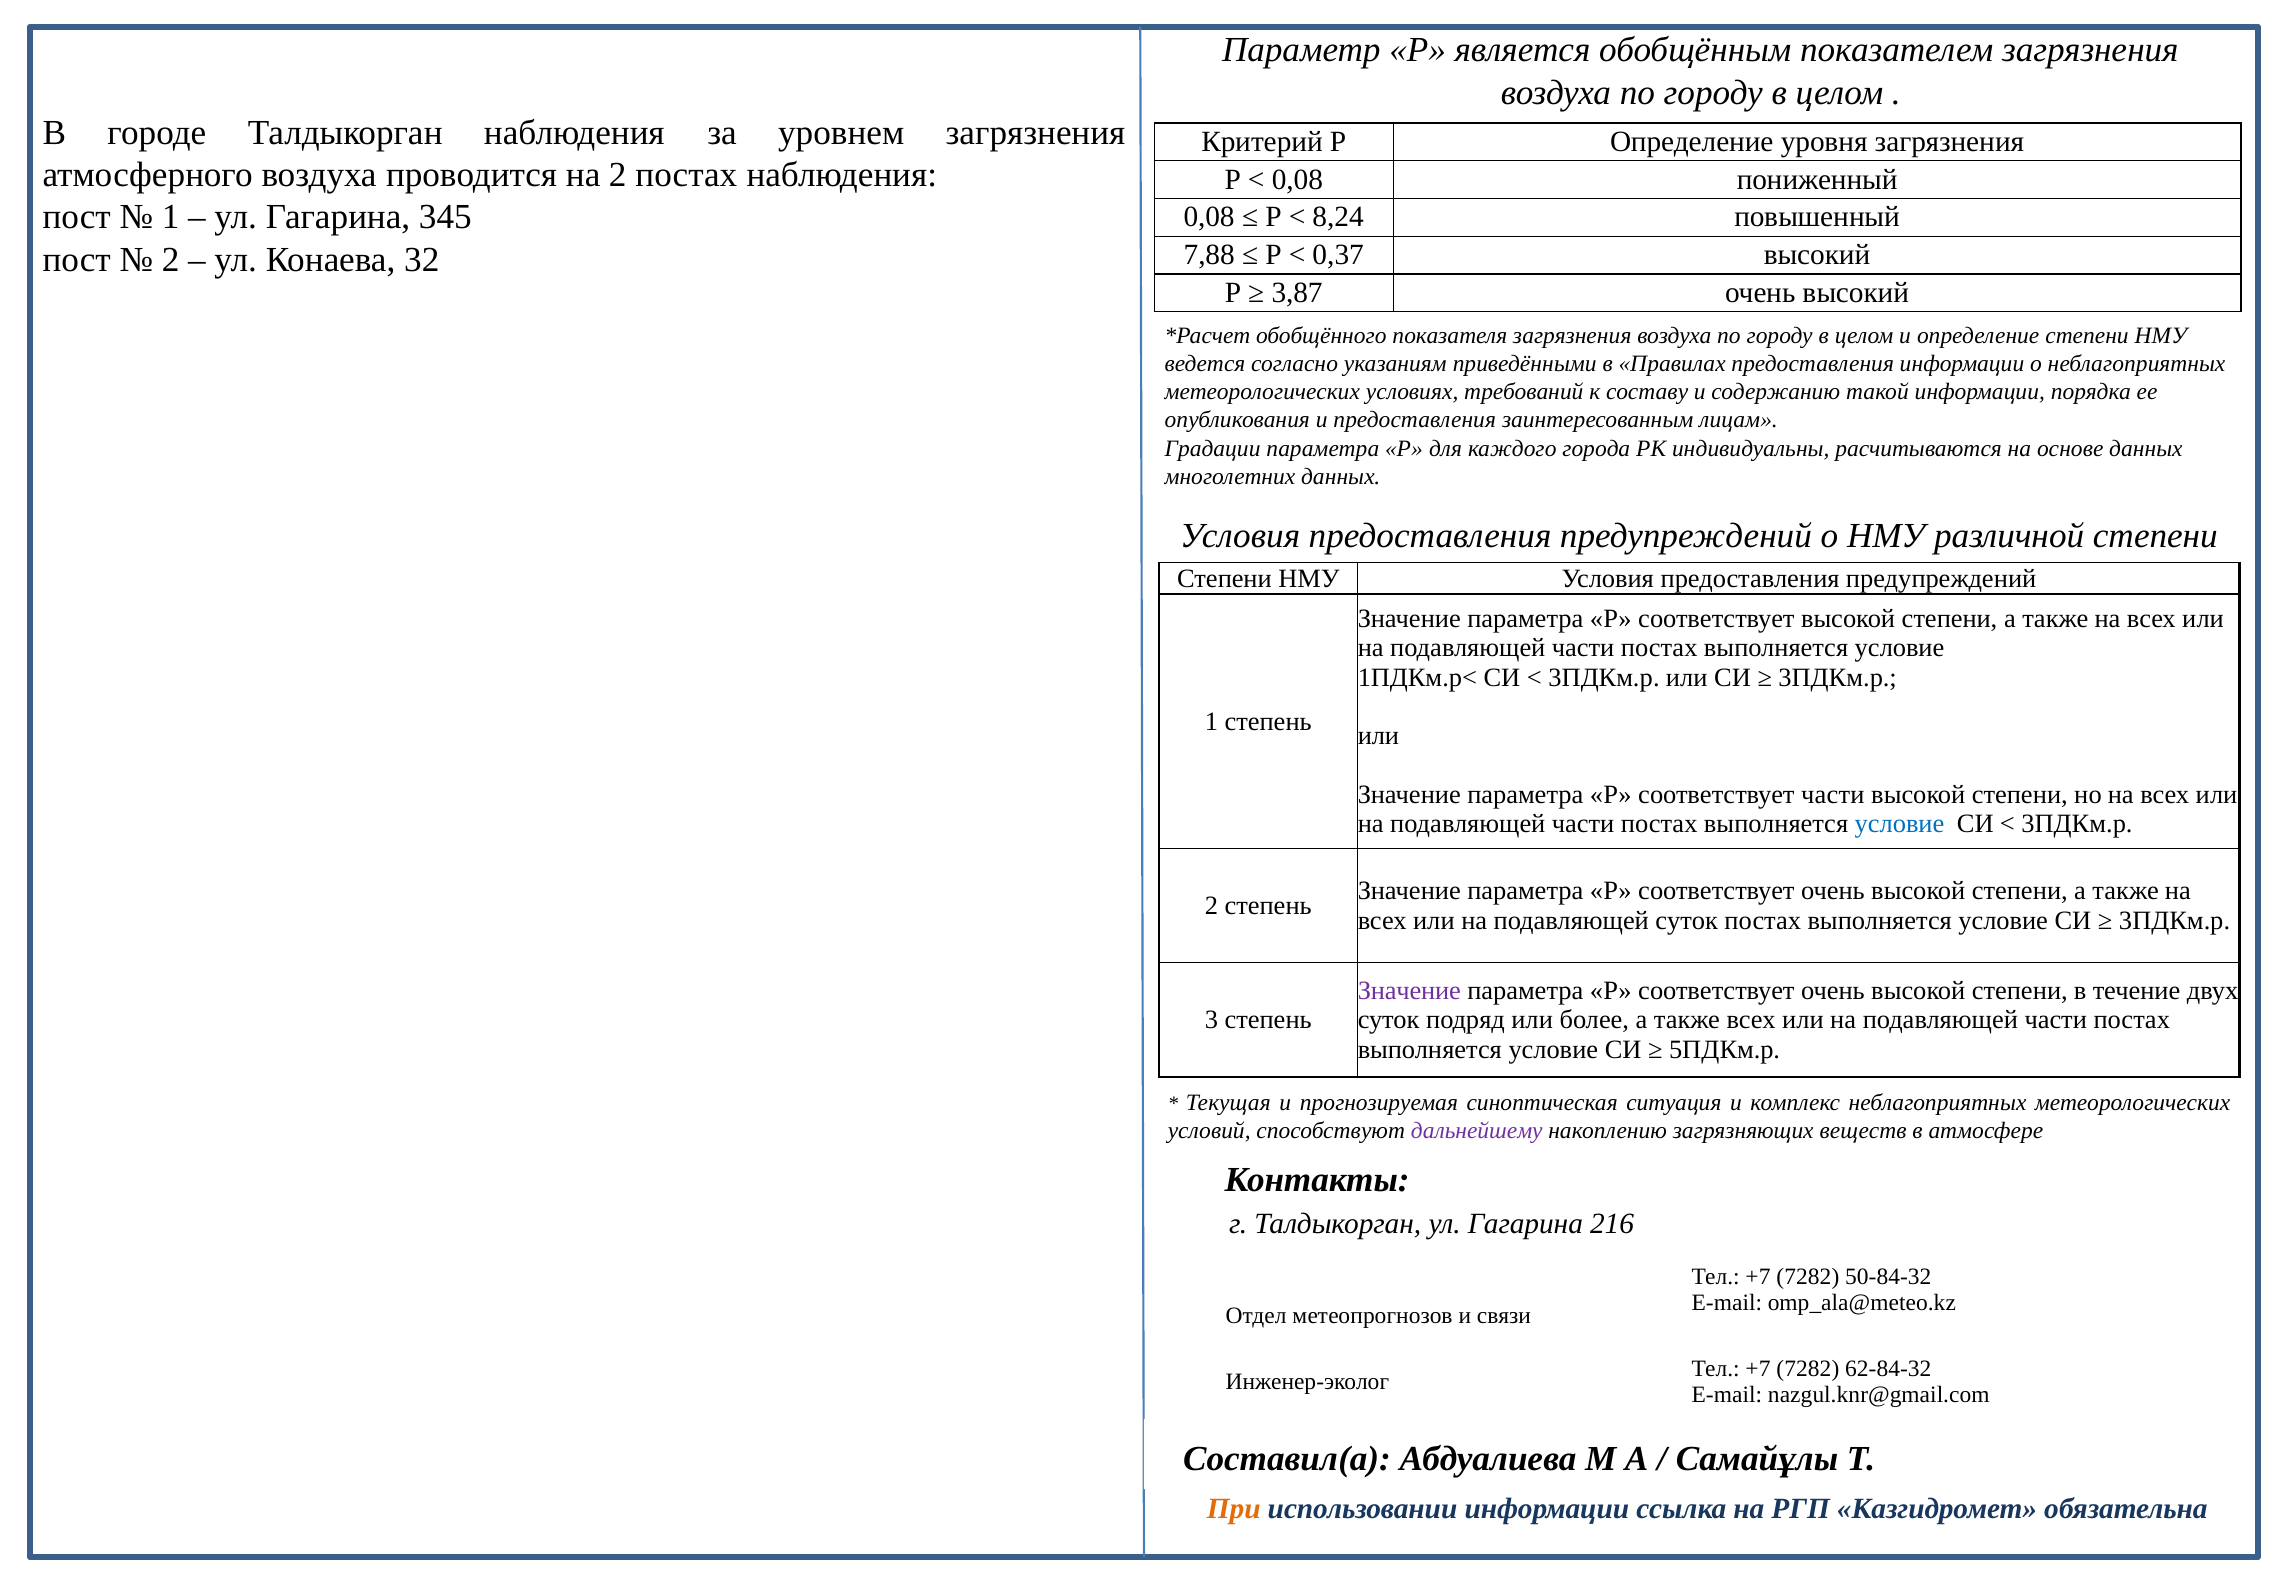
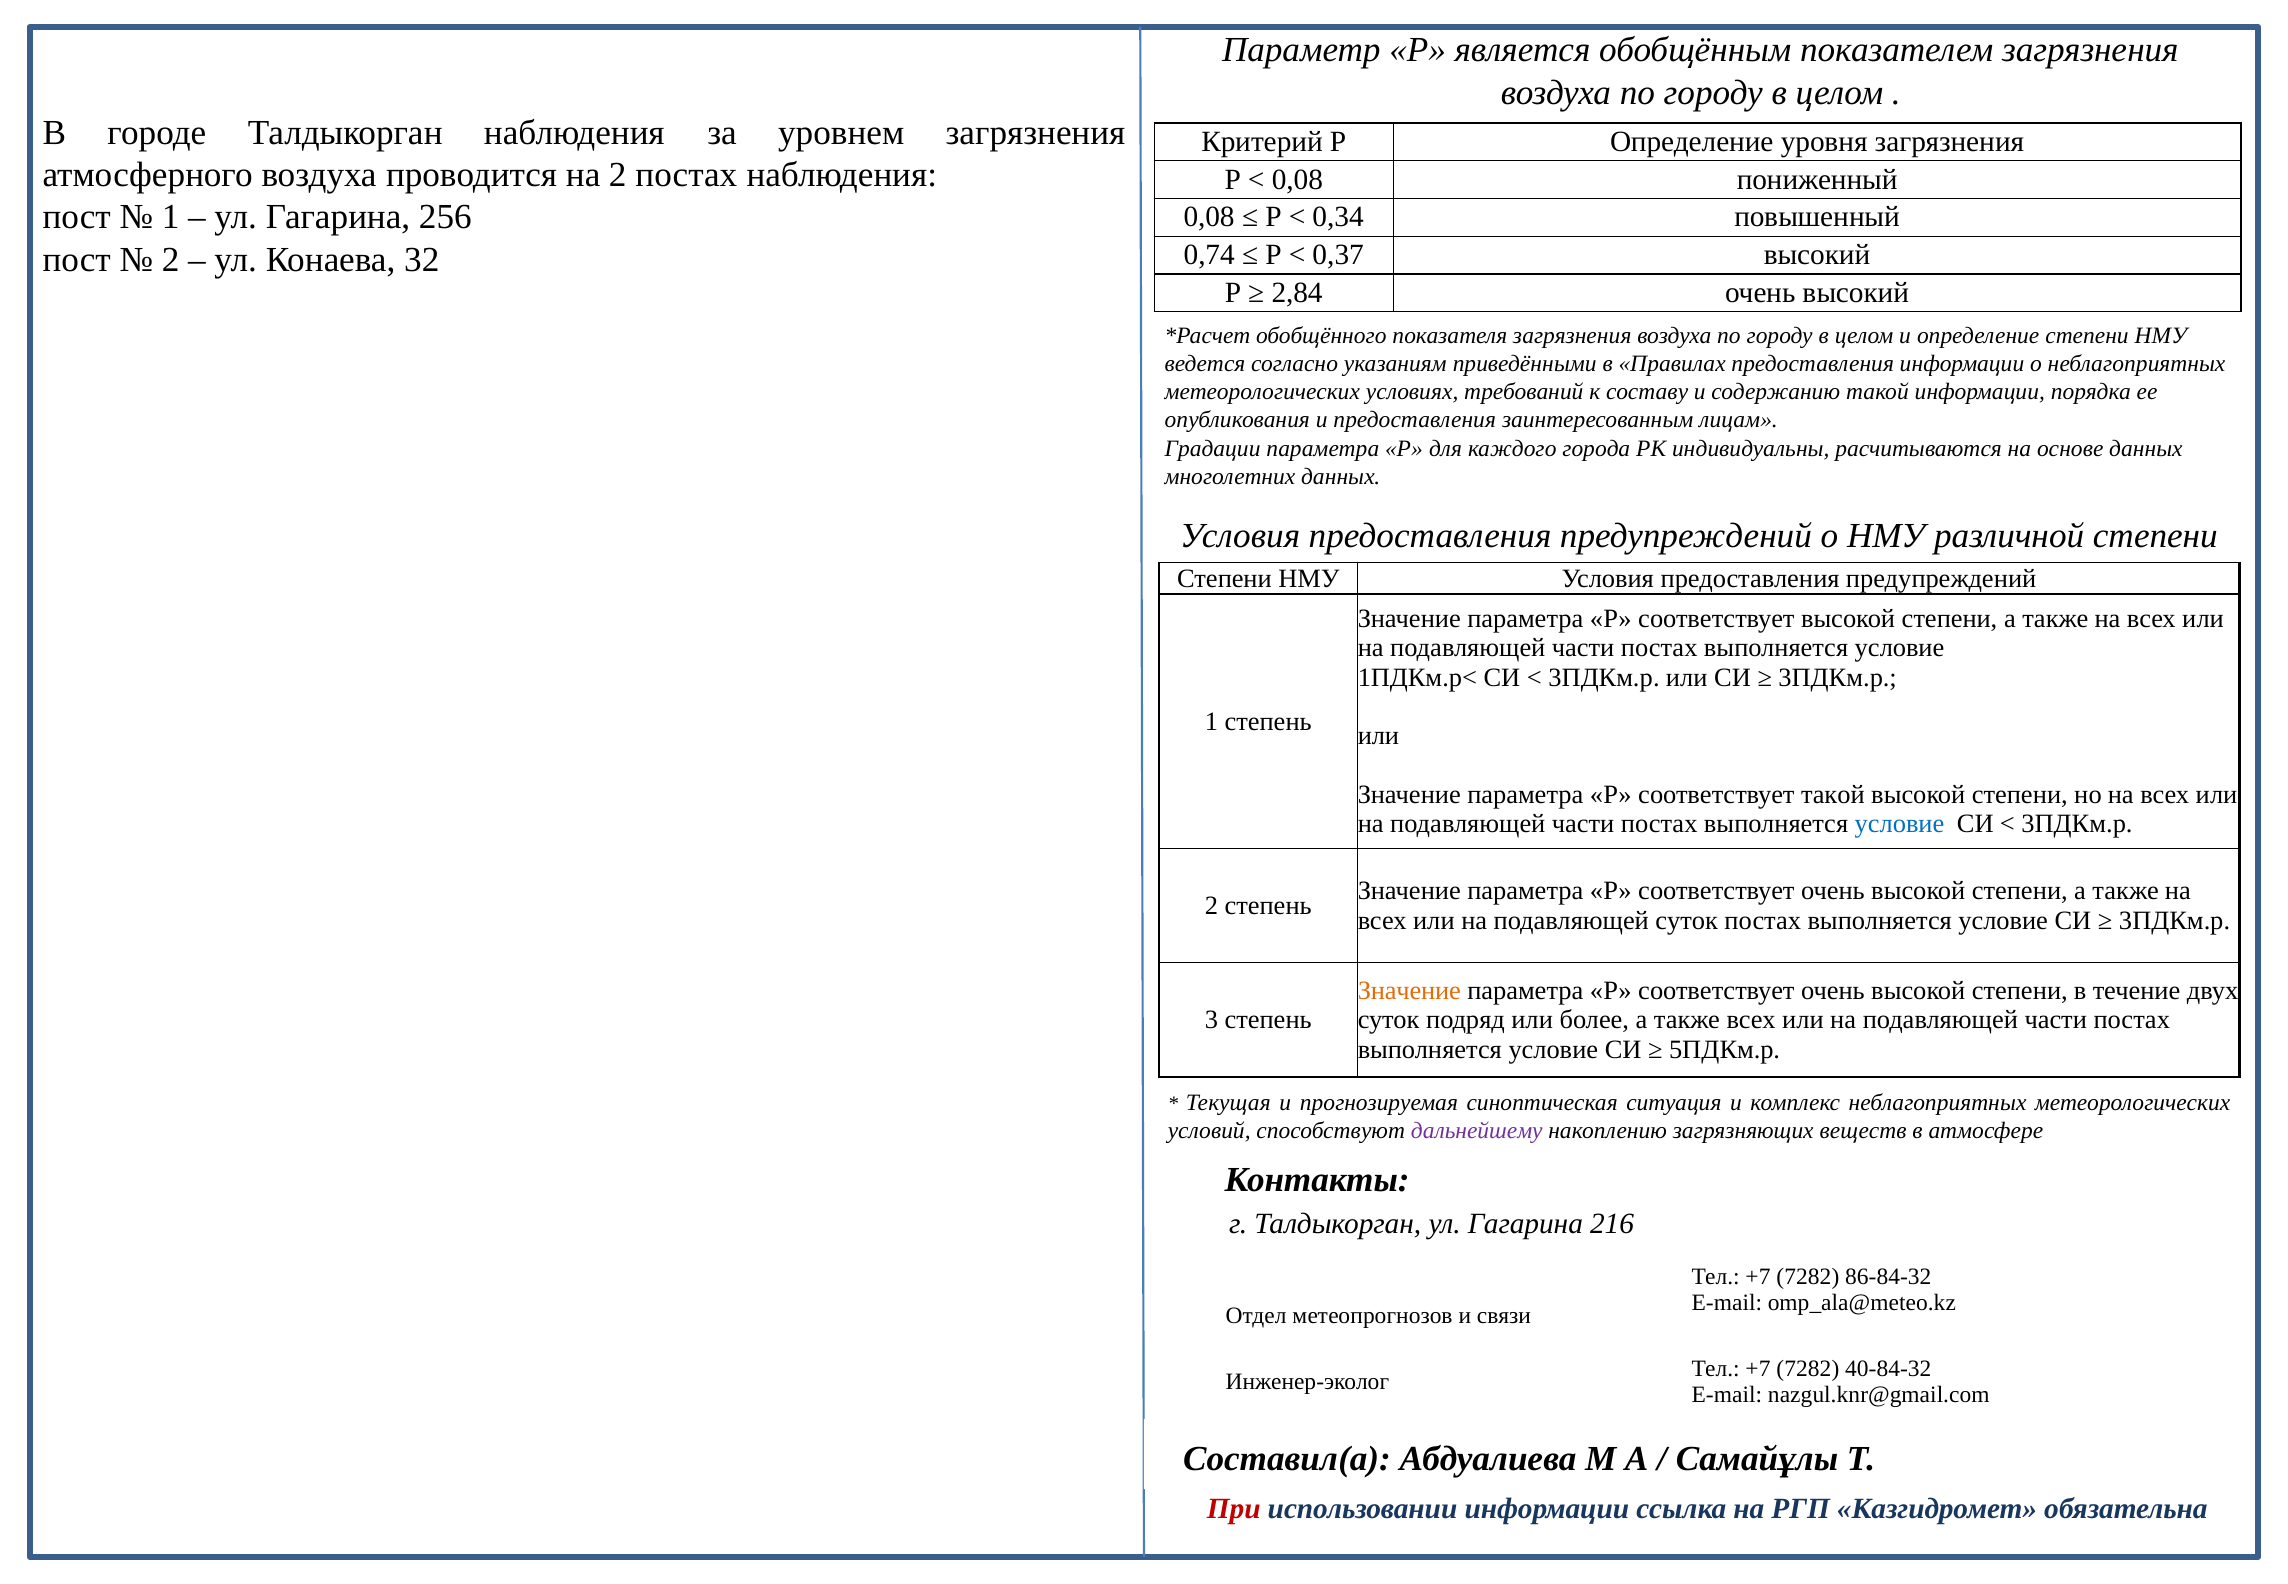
345: 345 -> 256 (445, 217)
8,24: 8,24 -> 0,34 (1338, 217)
7,88: 7,88 -> 0,74 (1209, 255)
3,87: 3,87 -> 2,84 (1297, 293)
соответствует части: части -> такой (1833, 795)
Значение colour: purple -> orange (1409, 991)
50-84-32: 50-84-32 -> 86-84-32 (1888, 1277)
62-84-32: 62-84-32 -> 40-84-32 (1888, 1368)
При colour: orange -> red (1234, 1508)
